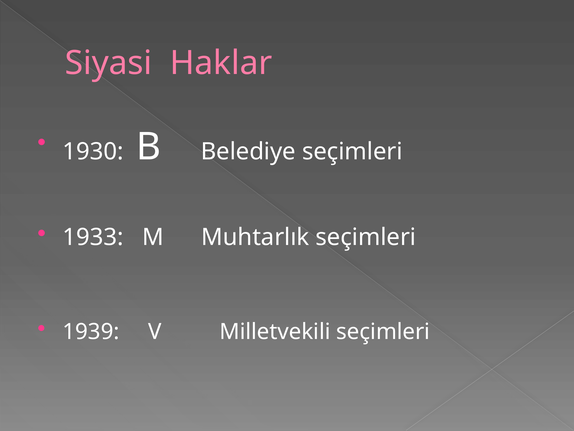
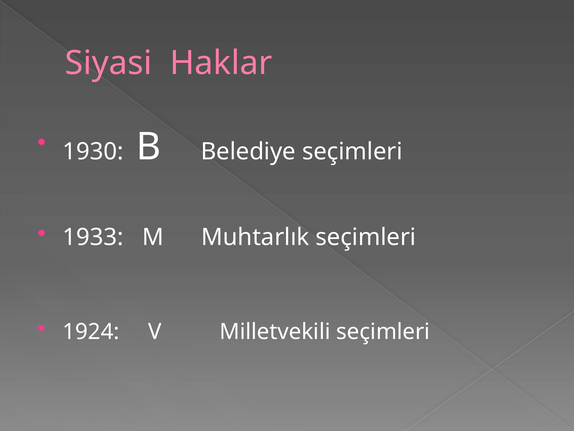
1939: 1939 -> 1924 (91, 331)
